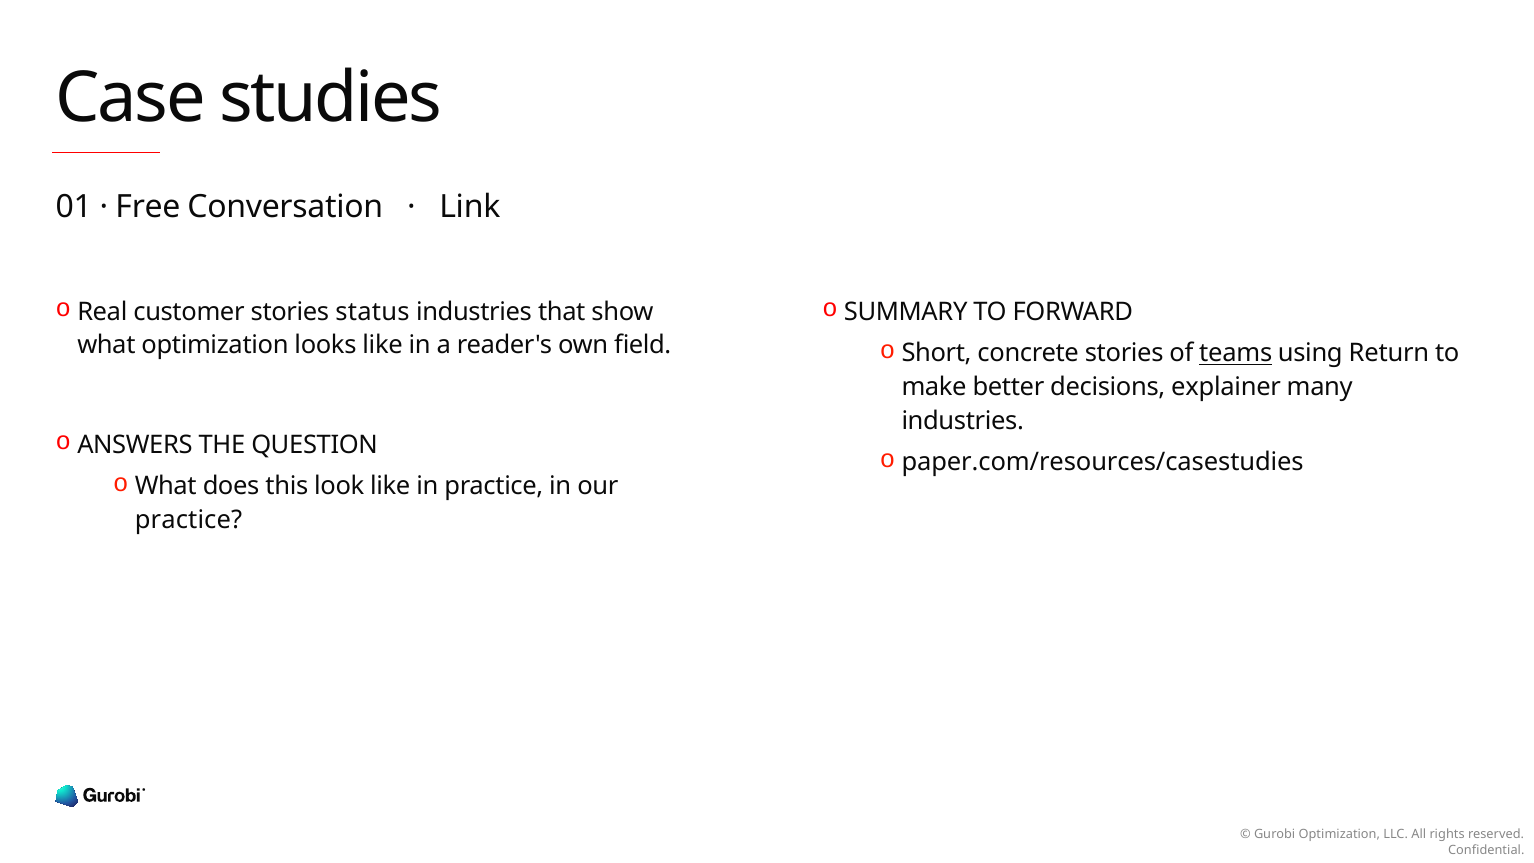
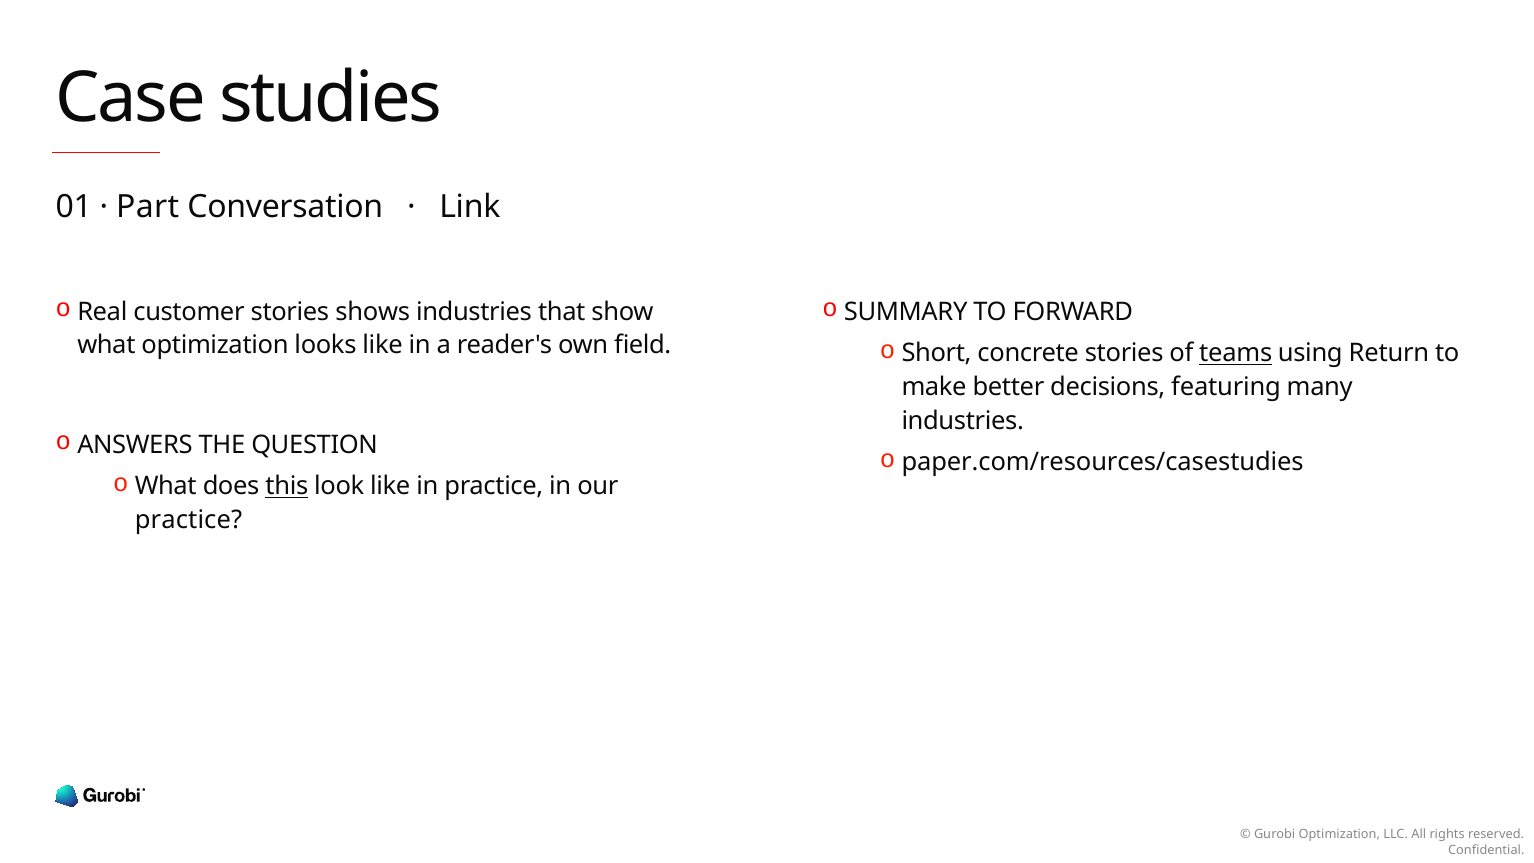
Free: Free -> Part (148, 207)
status: status -> shows (373, 312)
explainer: explainer -> featuring (1226, 387)
this underline: none -> present (287, 486)
